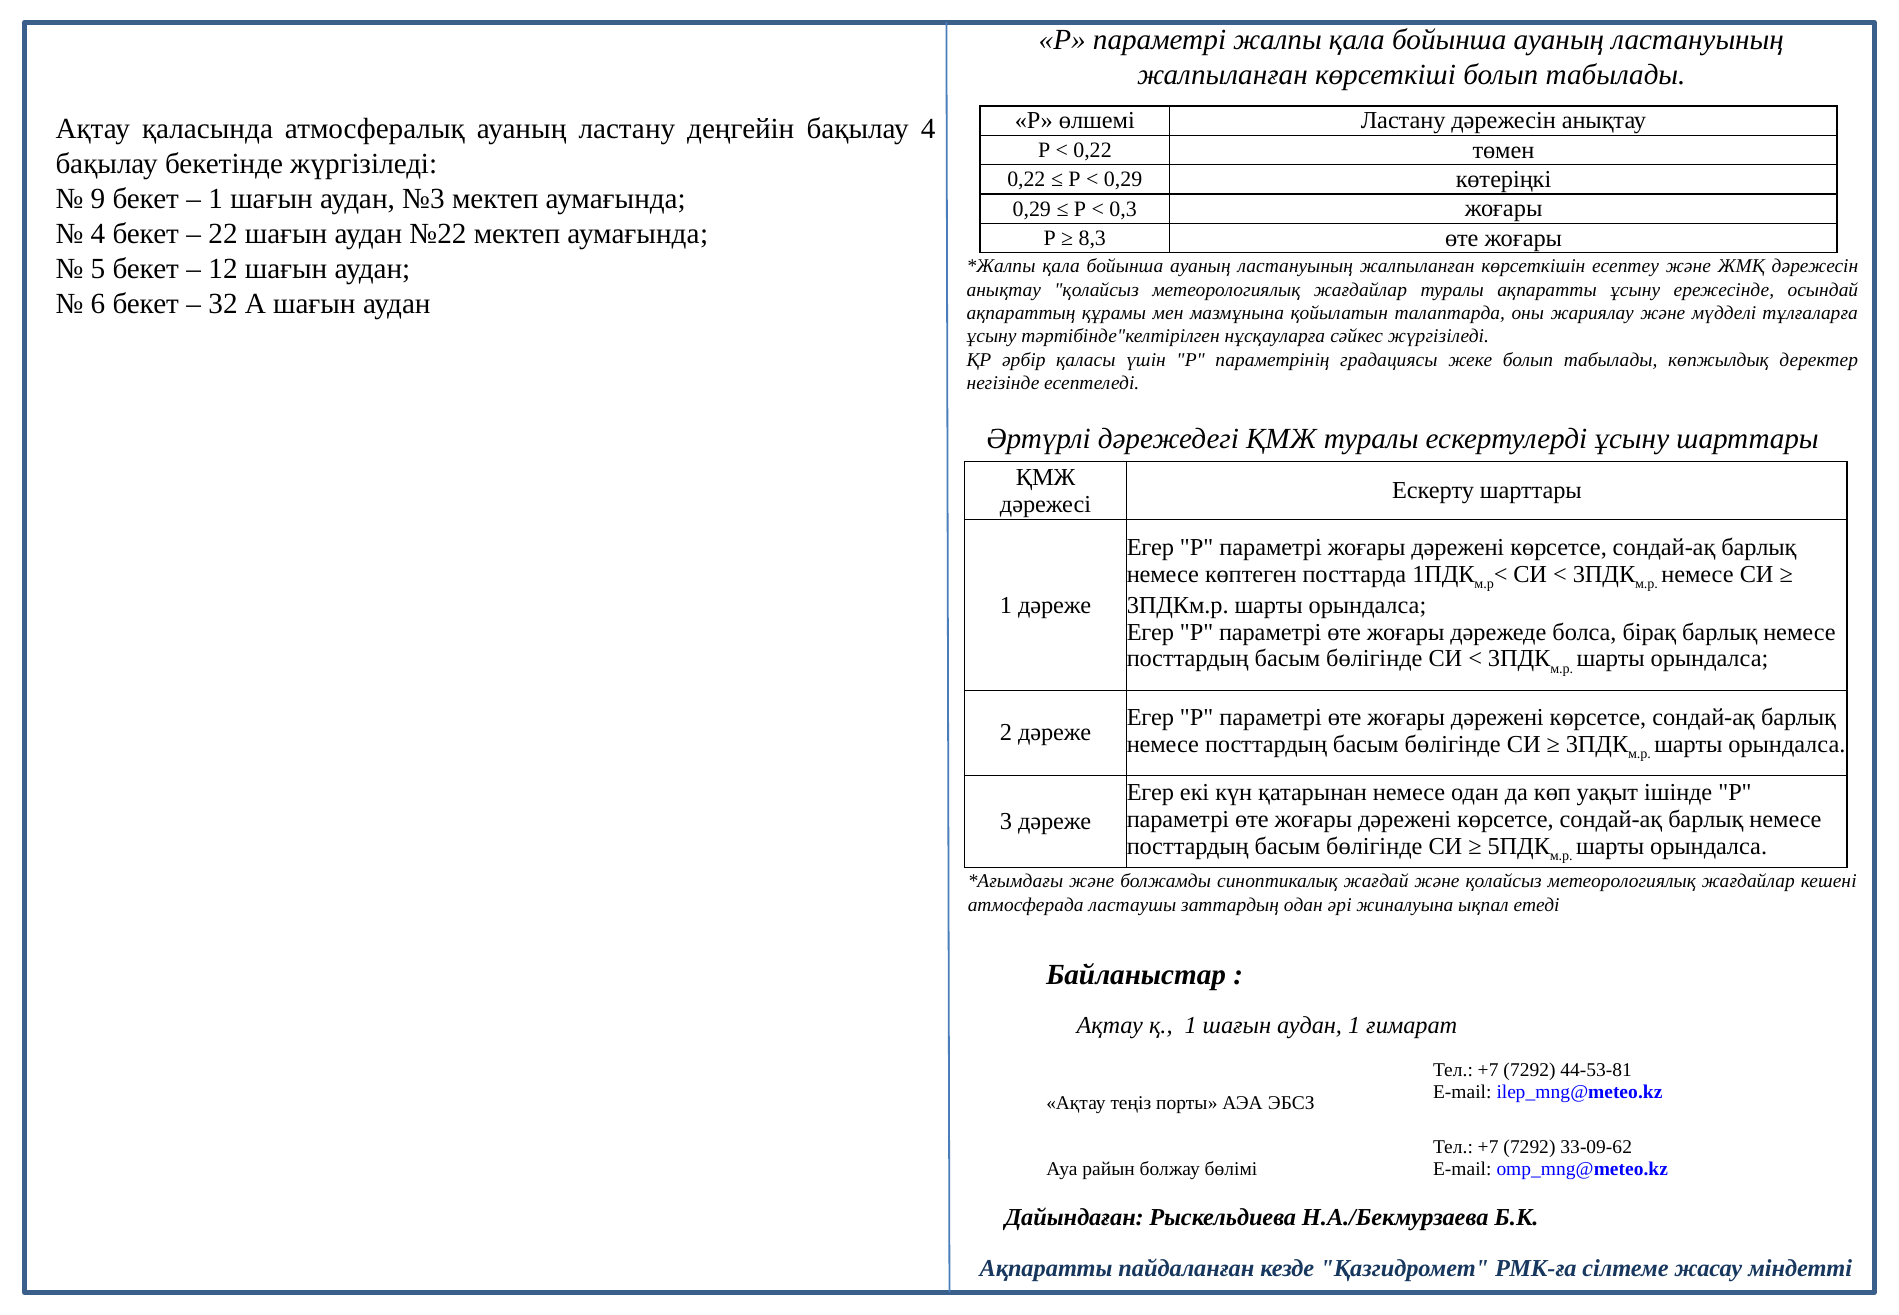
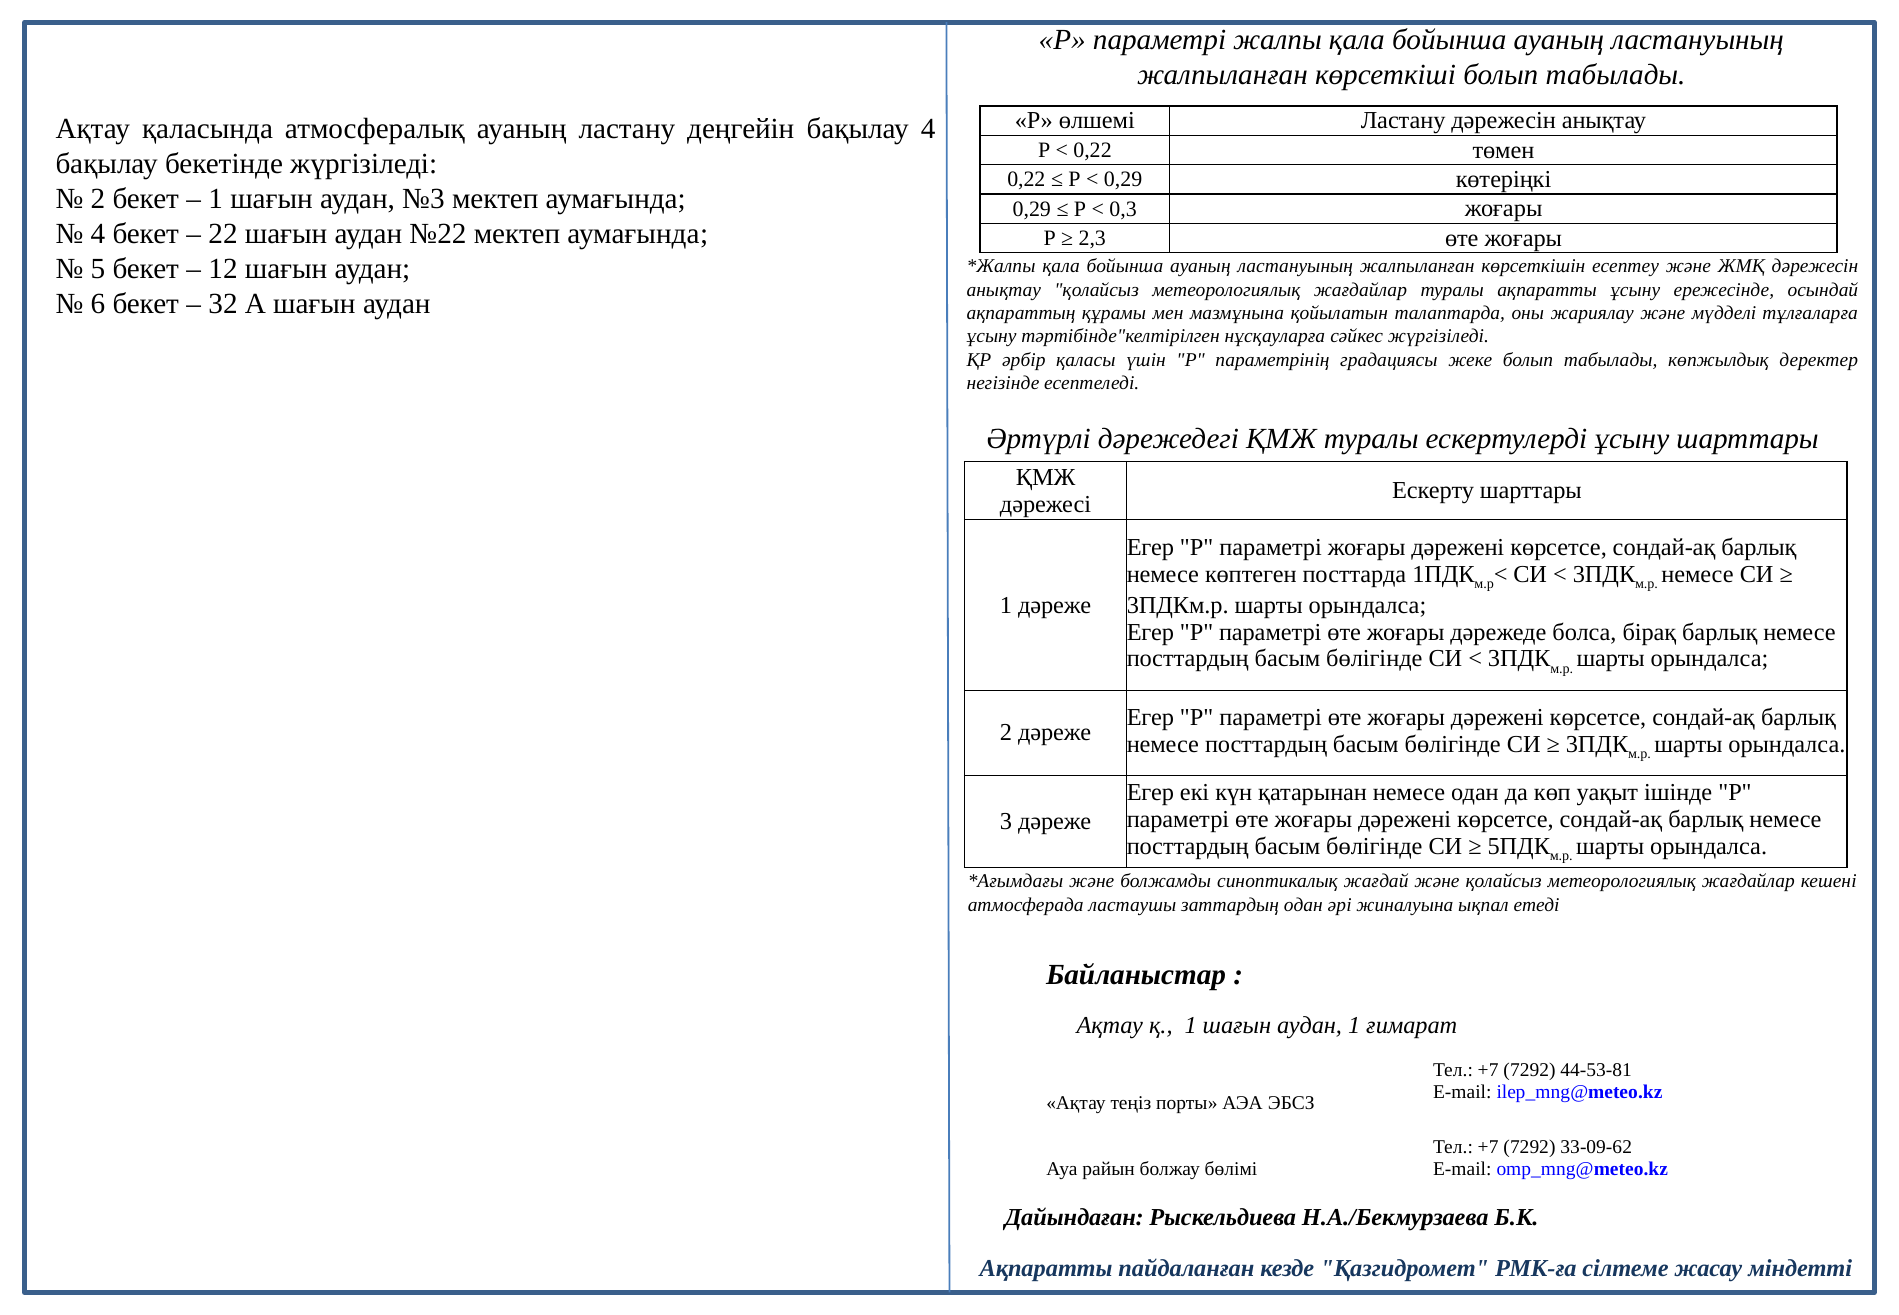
9: 9 -> 2 (98, 199)
8,3: 8,3 -> 2,3 (1092, 238)
